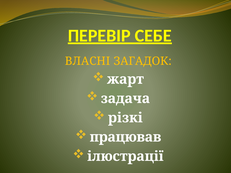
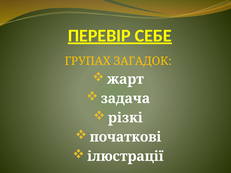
ВЛАСНІ: ВЛАСНІ -> ГРУПАХ (88, 61)
працював: працював -> початкові (125, 137)
